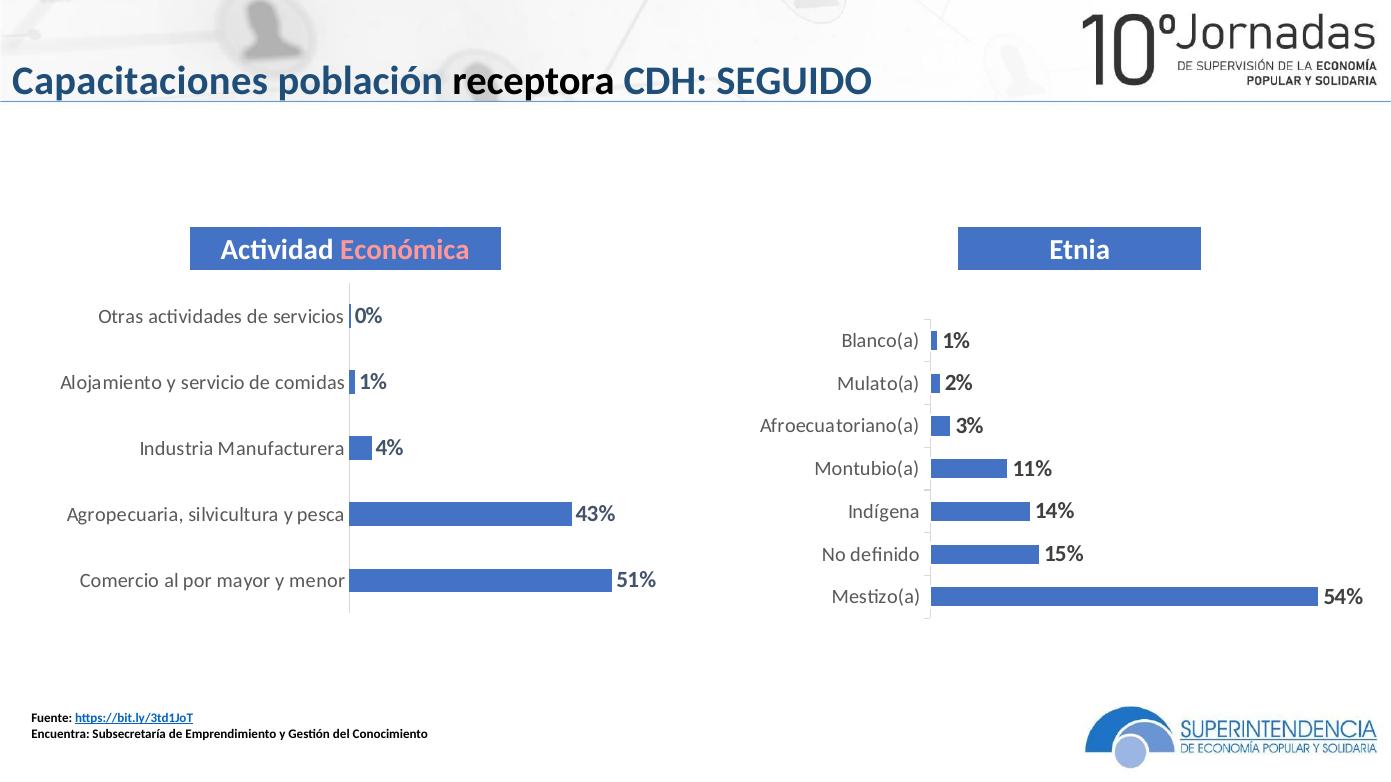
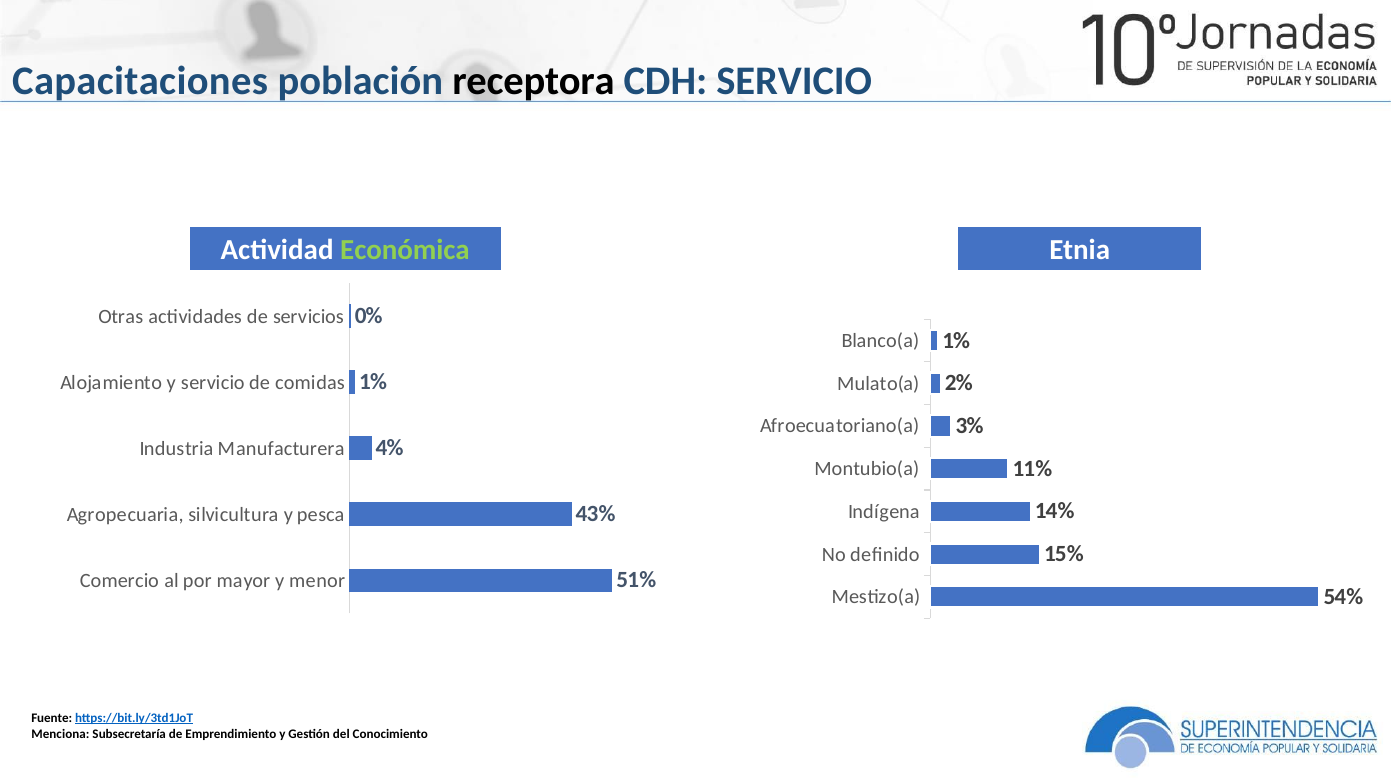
CDH SEGUIDO: SEGUIDO -> SERVICIO (794, 81)
Económica colour: pink -> light green (405, 250)
Encuentra: Encuentra -> Menciona (60, 734)
